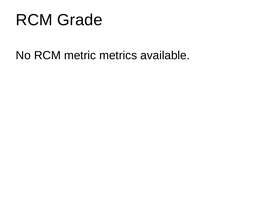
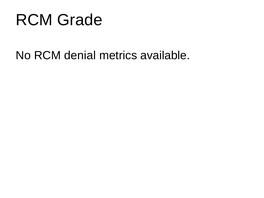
metric: metric -> denial (80, 55)
